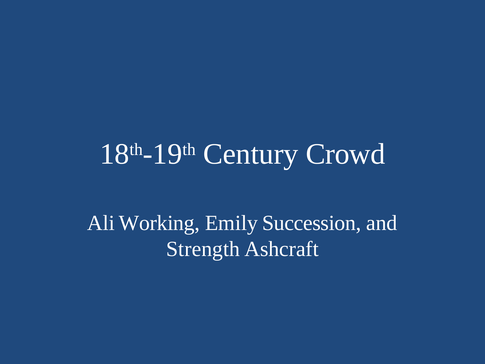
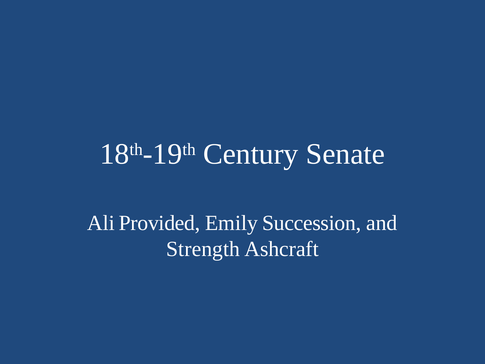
Crowd: Crowd -> Senate (345, 154)
Working: Working -> Provided (160, 223)
